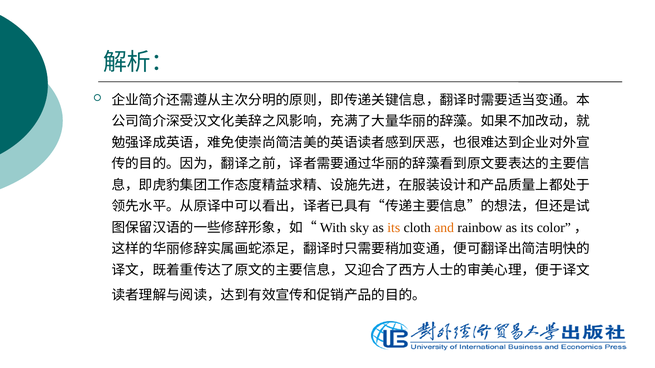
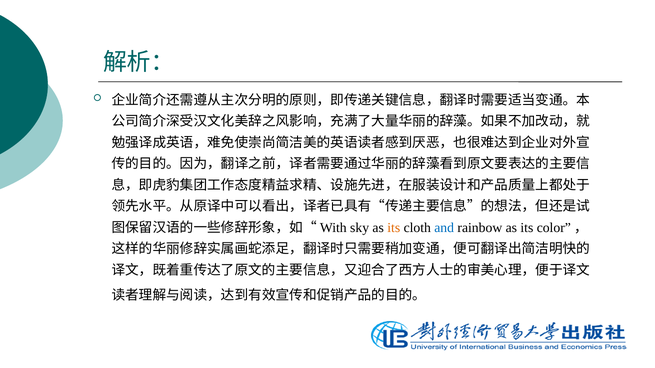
and colour: orange -> blue (444, 228)
